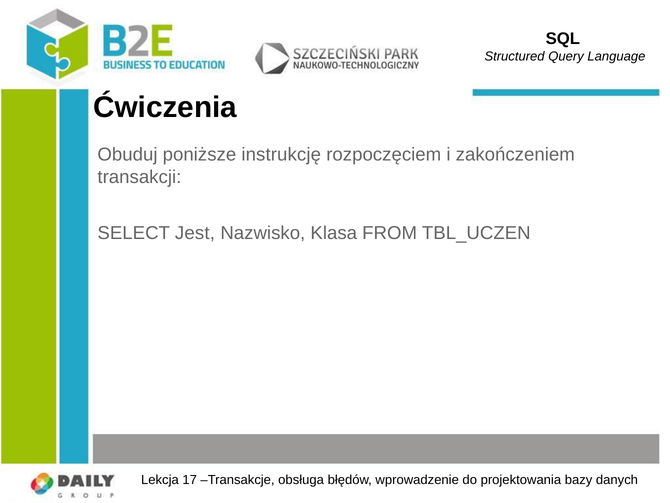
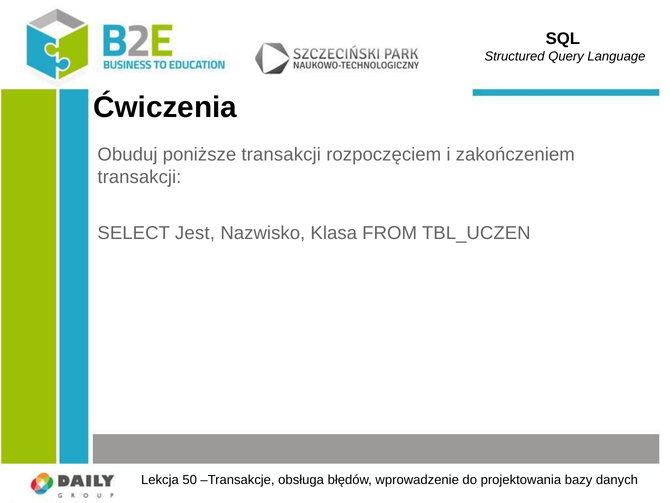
poniższe instrukcję: instrukcję -> transakcji (281, 154)
17: 17 -> 50 (190, 479)
